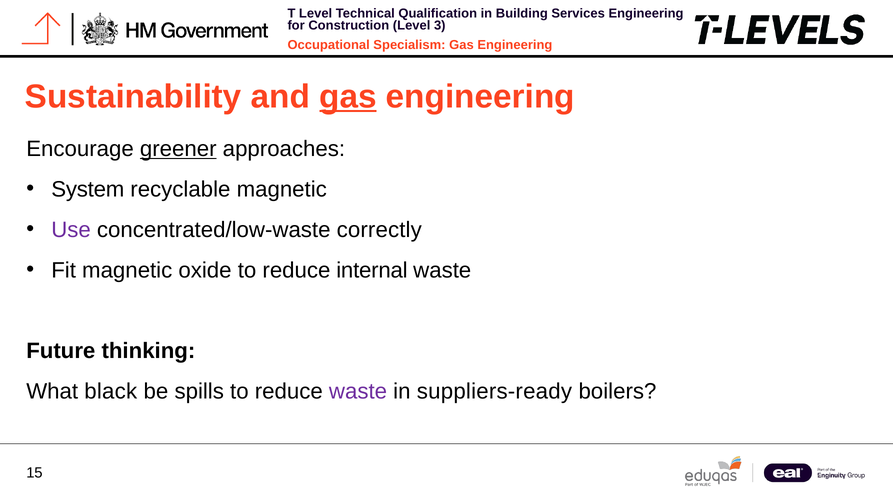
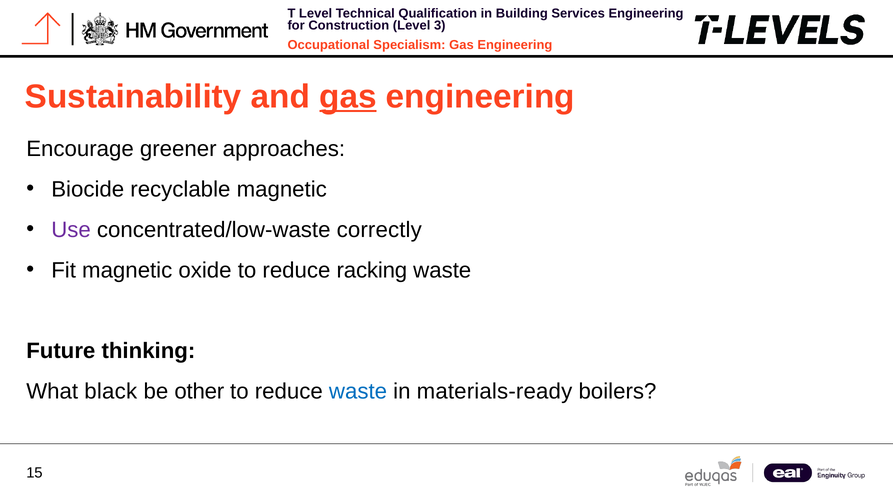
greener underline: present -> none (178, 149)
System: System -> Biocide (88, 189)
internal: internal -> racking (372, 270)
spills: spills -> other (199, 392)
waste colour: purple -> blue (358, 392)
suppliers-ready: suppliers-ready -> materials-ready (494, 392)
